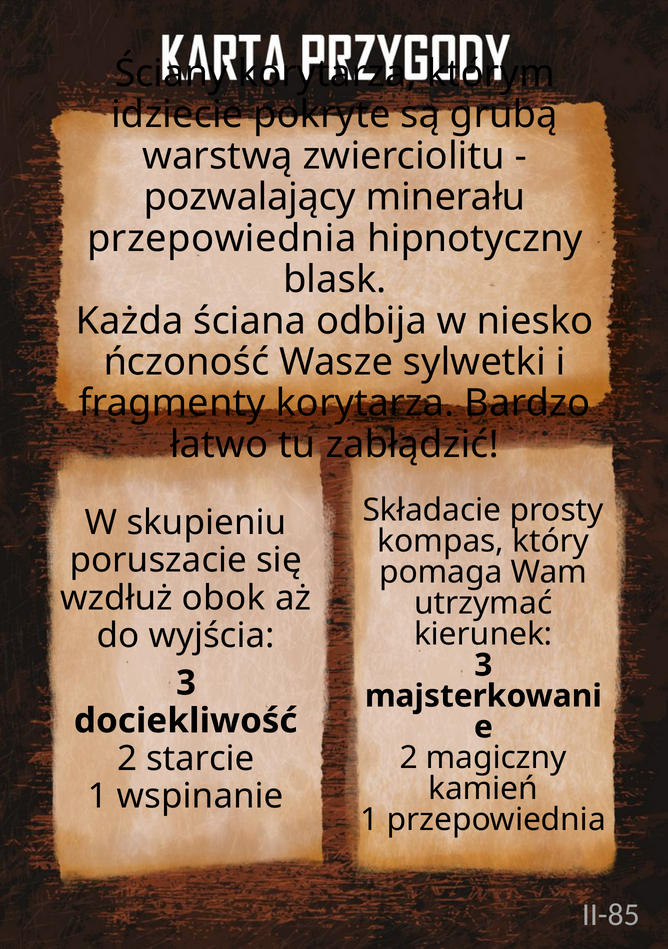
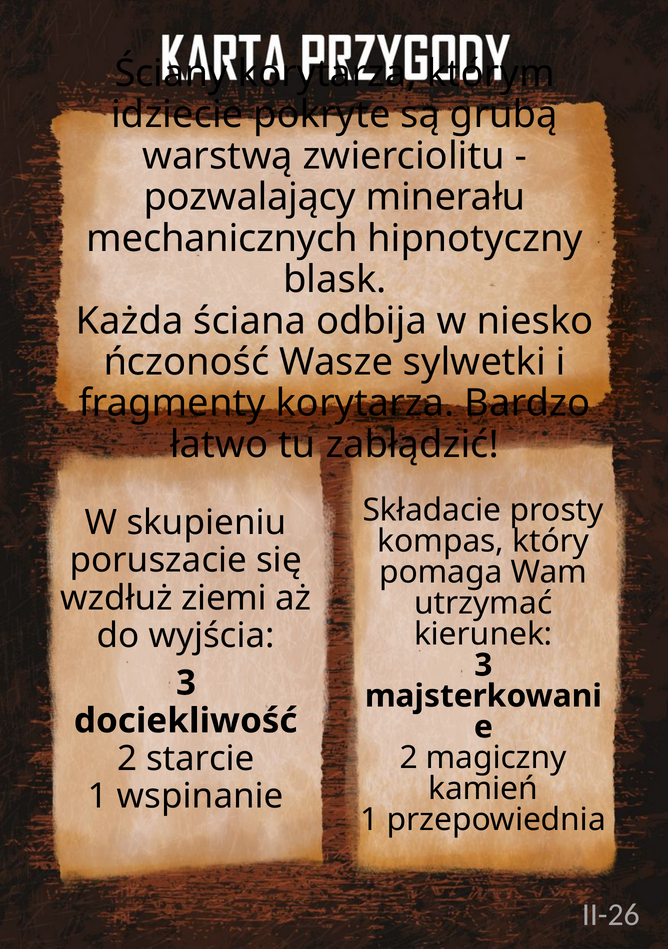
przepowiednia: przepowiednia -> mechanicznych (222, 238)
obok: obok -> ziemi (224, 598)
II-85: II-85 -> II-26 (611, 914)
